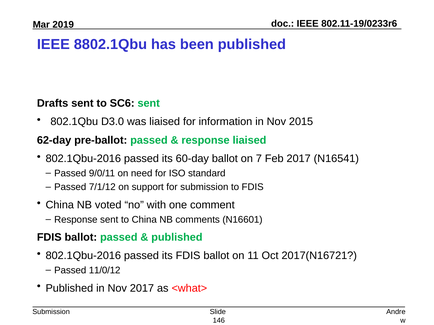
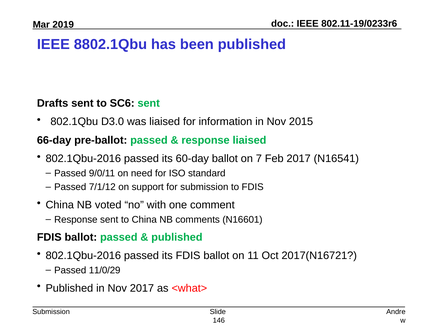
62-day: 62-day -> 66-day (54, 140)
11/0/12: 11/0/12 -> 11/0/29 (105, 271)
